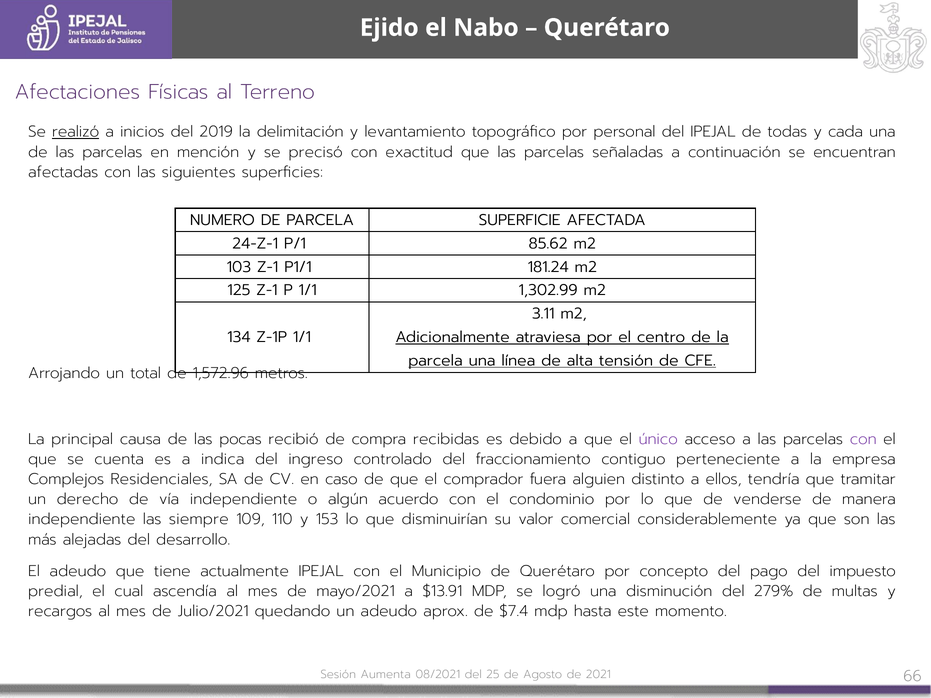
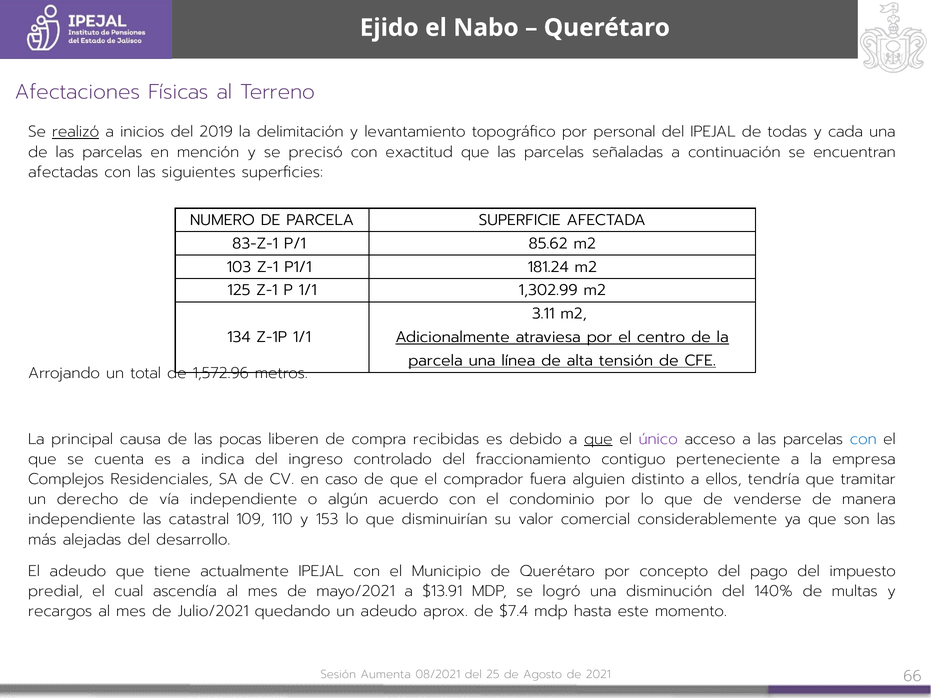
24-Z-1: 24-Z-1 -> 83-Z-1 (255, 244)
recibió: recibió -> liberen (293, 439)
que underline: none -> present (598, 439)
con colour: purple -> blue (863, 439)
siempre: siempre -> catastral (199, 520)
279%: 279% -> 140% (774, 591)
